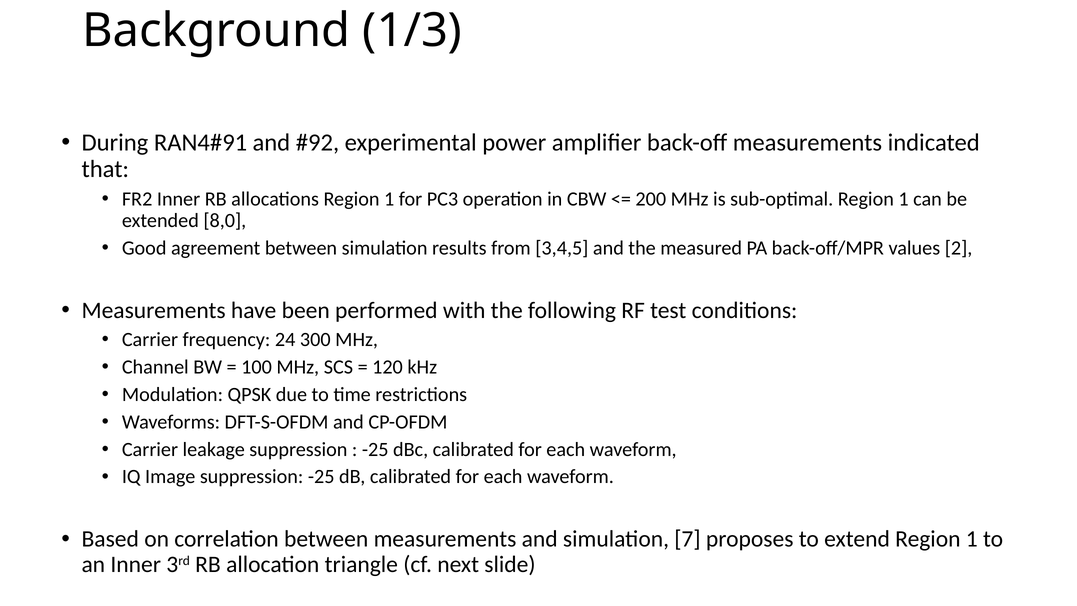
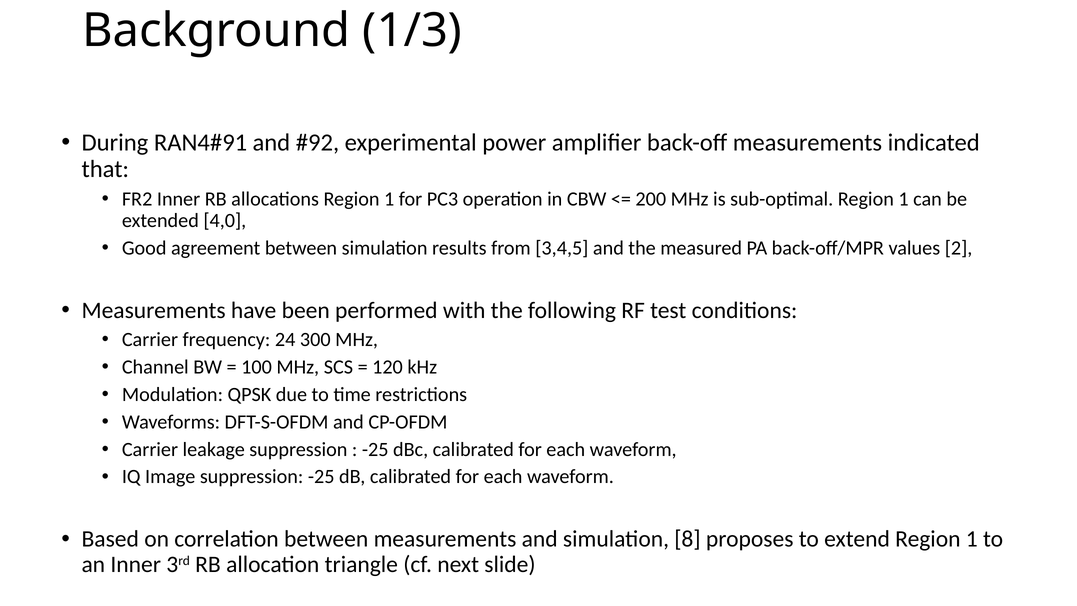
8,0: 8,0 -> 4,0 (225, 221)
7: 7 -> 8 (687, 539)
